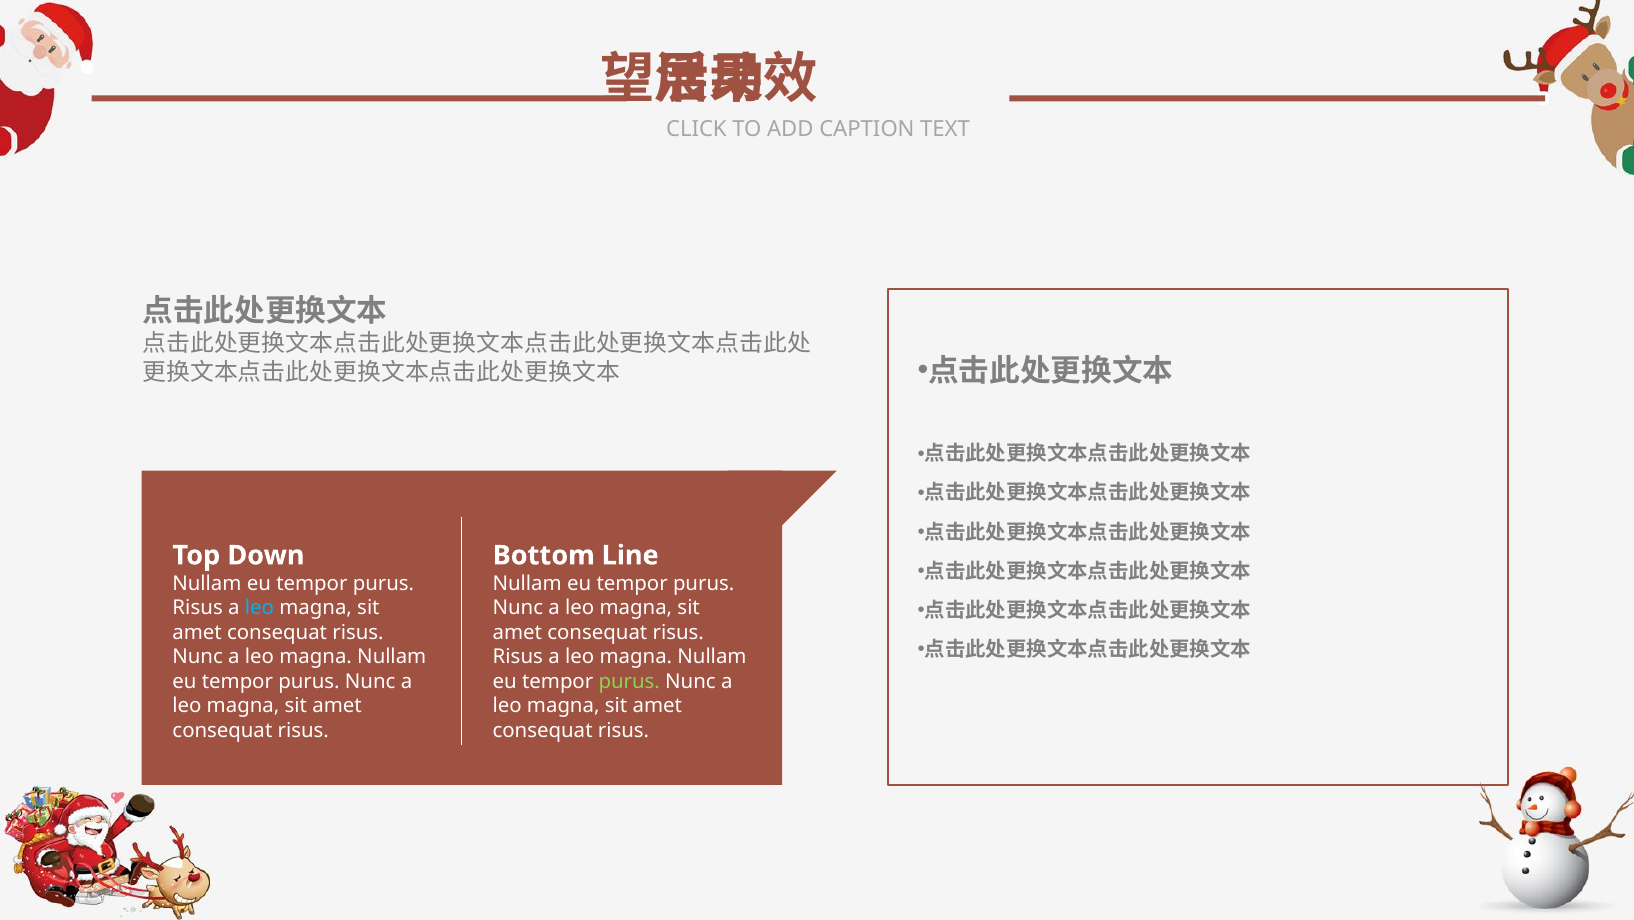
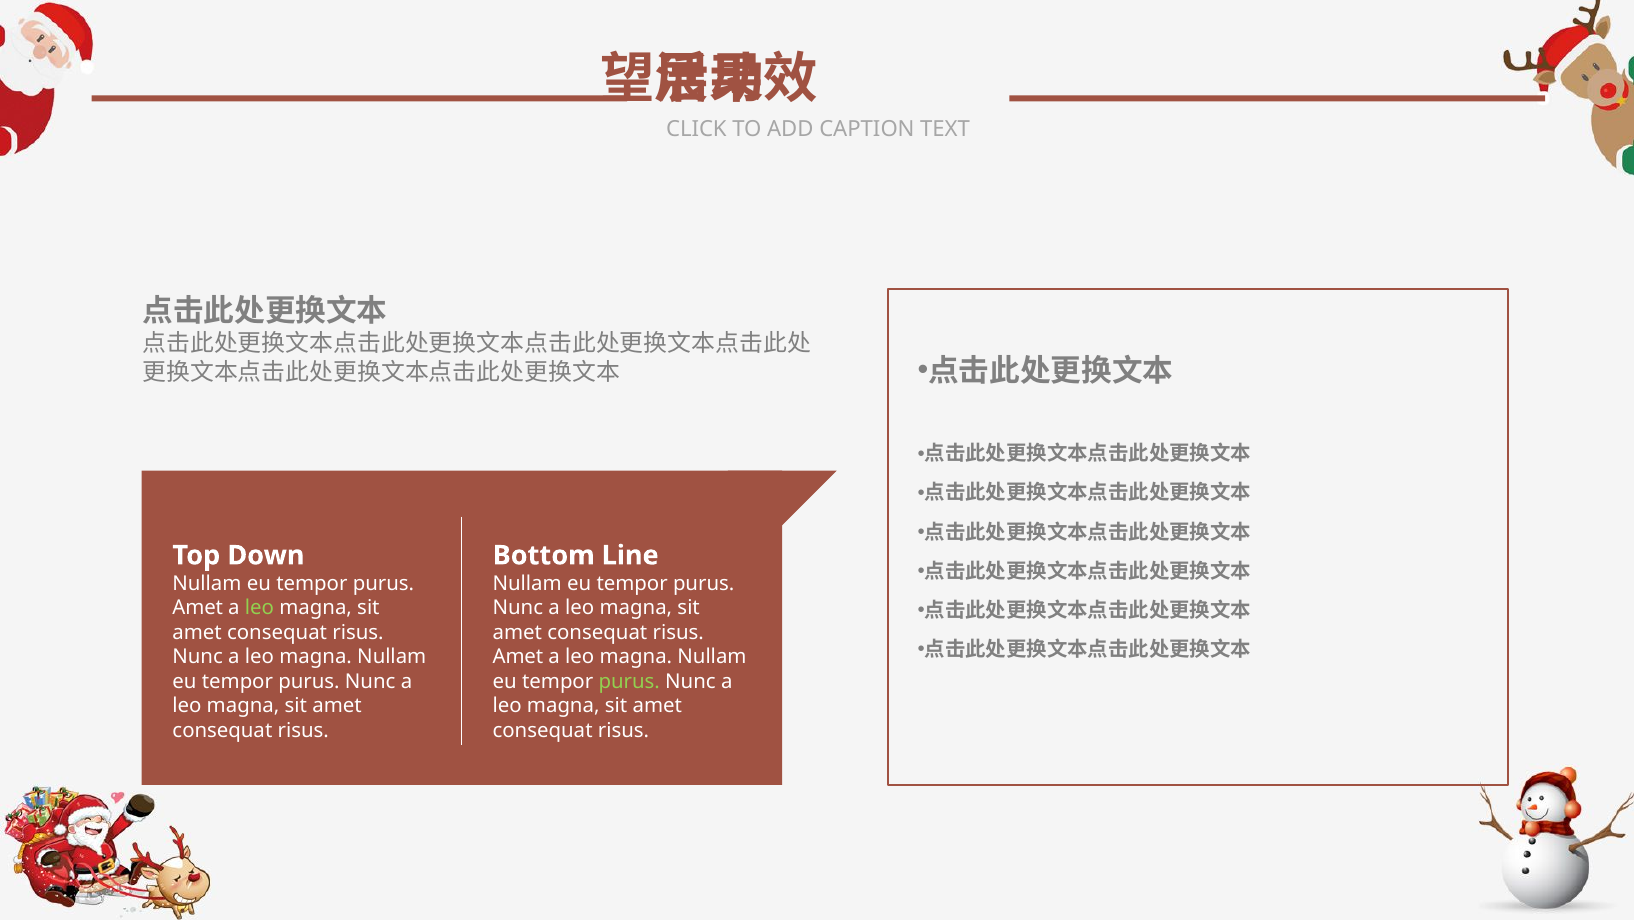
Risus: Risus -> Amet (198, 608)
leo colour: light blue -> light green (259, 608)
Risus: Risus -> Amet (518, 657)
